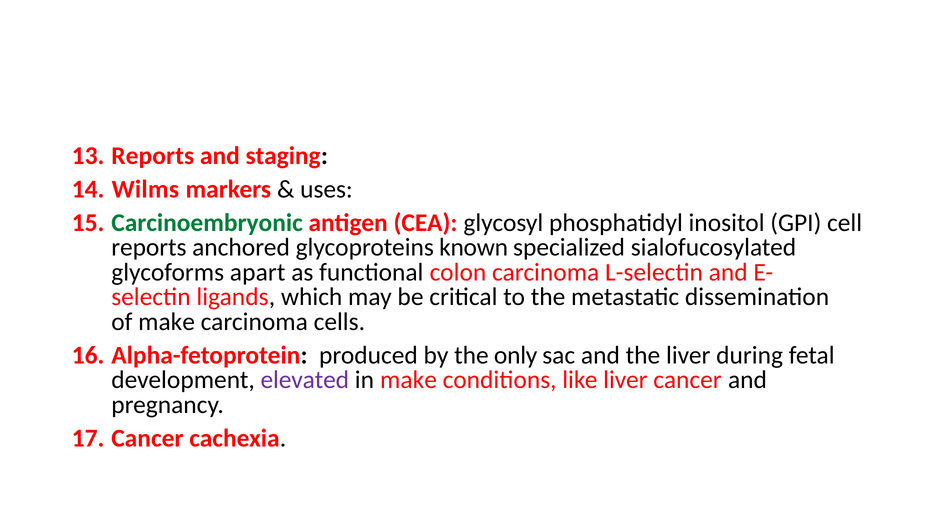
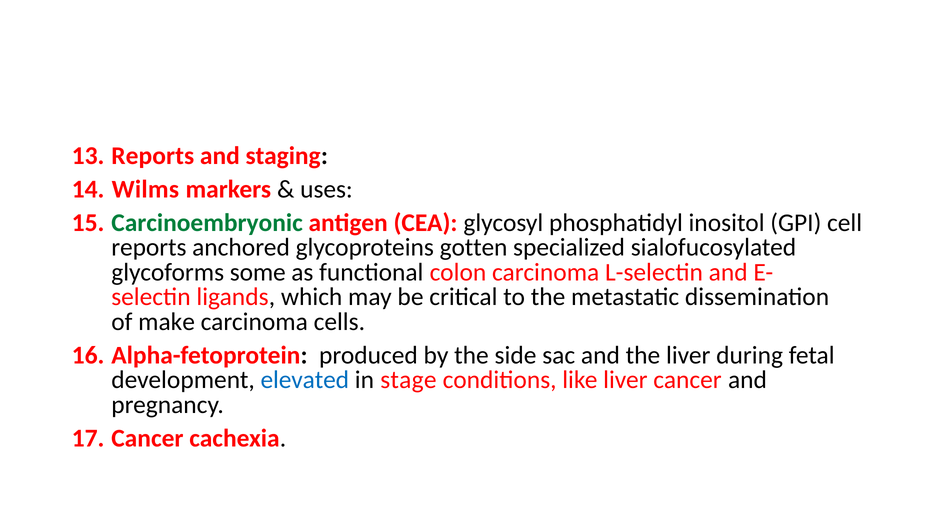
known: known -> gotten (474, 247)
apart: apart -> some (258, 272)
only: only -> side (516, 355)
elevated colour: purple -> blue (305, 380)
in make: make -> stage (408, 380)
